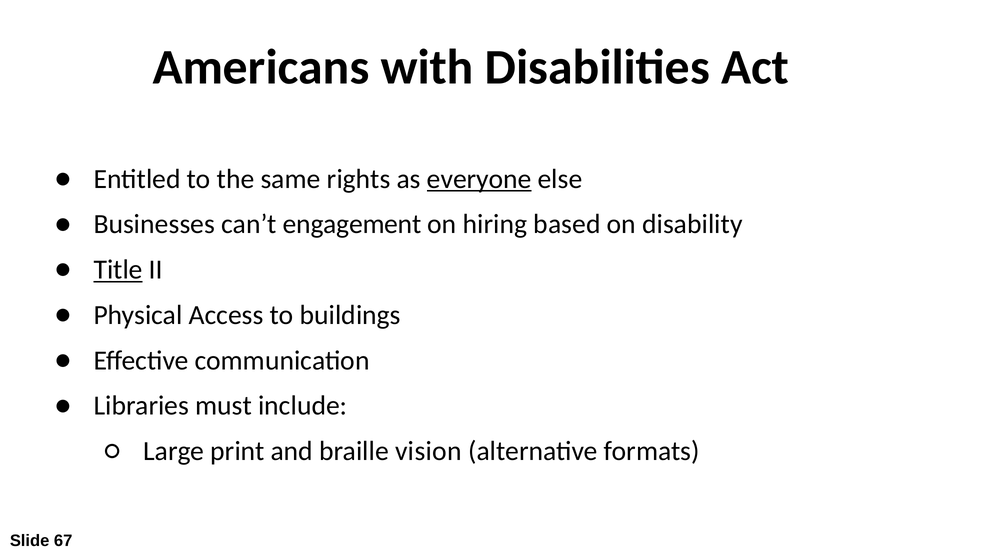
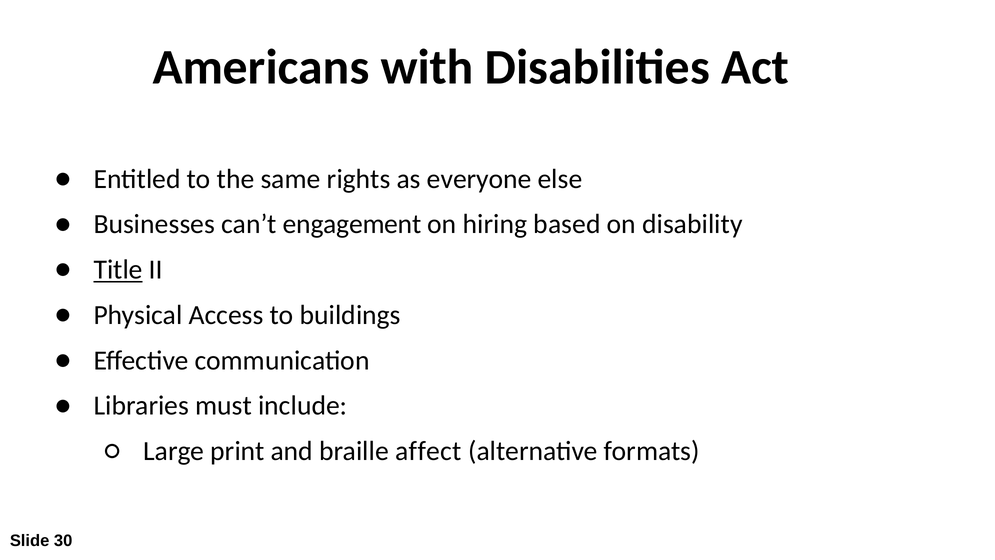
everyone underline: present -> none (479, 179)
vision: vision -> affect (428, 451)
67: 67 -> 30 (63, 541)
